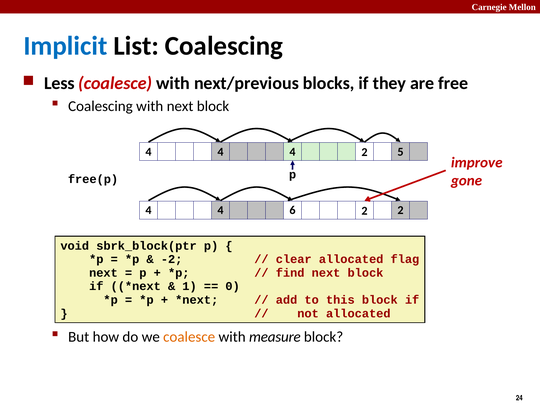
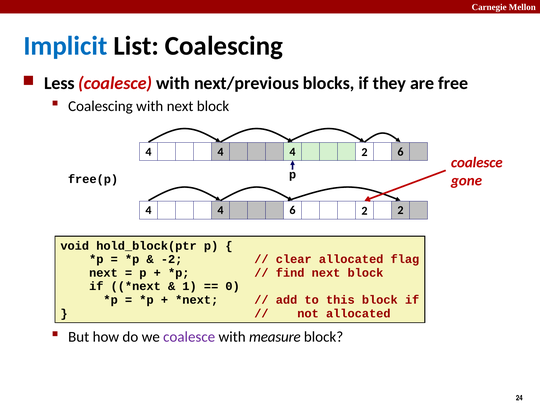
5: 5 -> 6 (401, 152)
improve: improve -> coalesce (477, 162)
sbrk_block(ptr: sbrk_block(ptr -> hold_block(ptr (147, 246)
coalesce colour: orange -> purple (189, 337)
